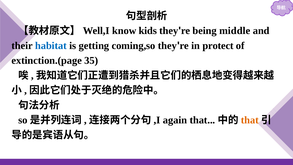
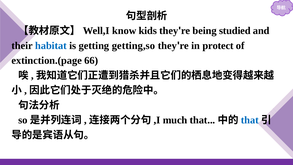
middle: middle -> studied (235, 31)
coming,so: coming,so -> getting,so (133, 46)
35: 35 -> 66 (91, 60)
again: again -> much (175, 120)
that colour: orange -> blue (250, 120)
